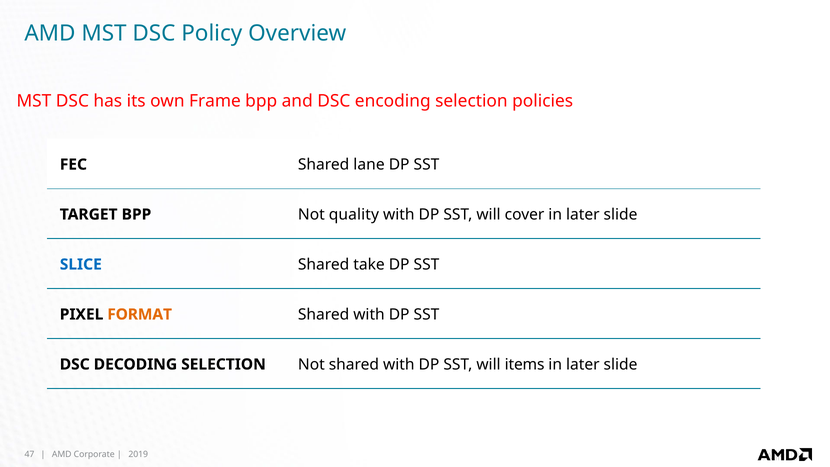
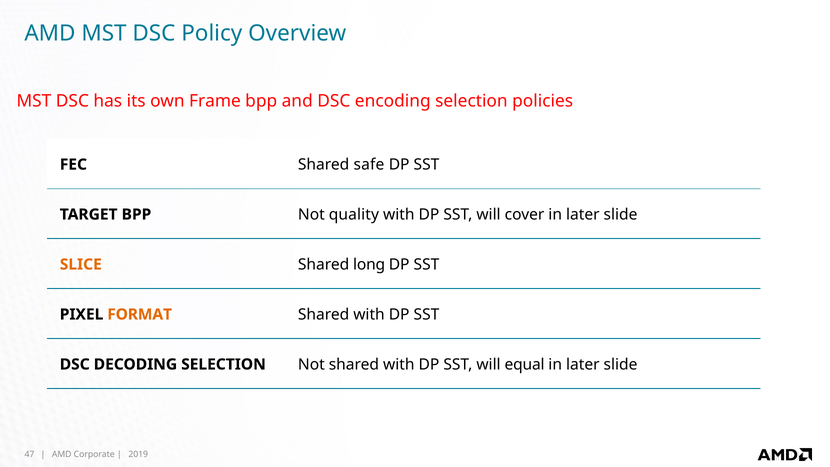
lane: lane -> safe (369, 164)
SLICE colour: blue -> orange (81, 264)
take: take -> long (369, 264)
items: items -> equal (525, 364)
